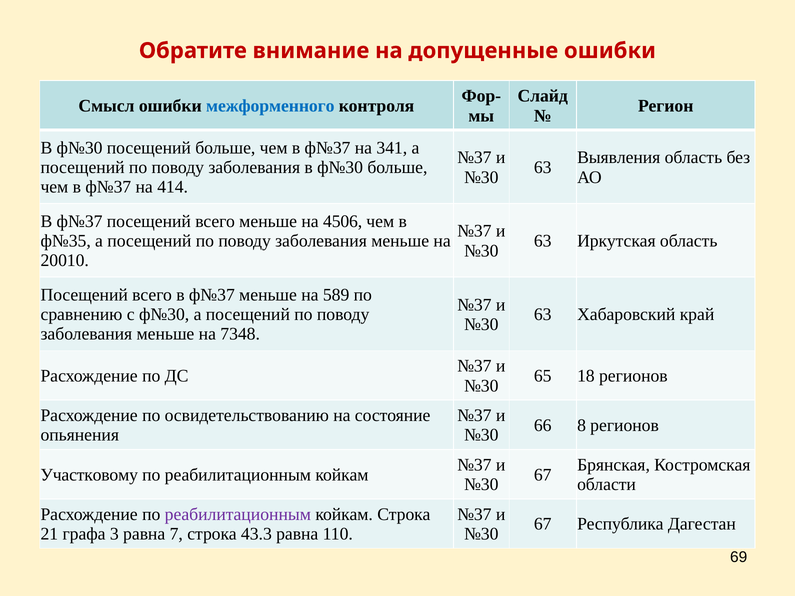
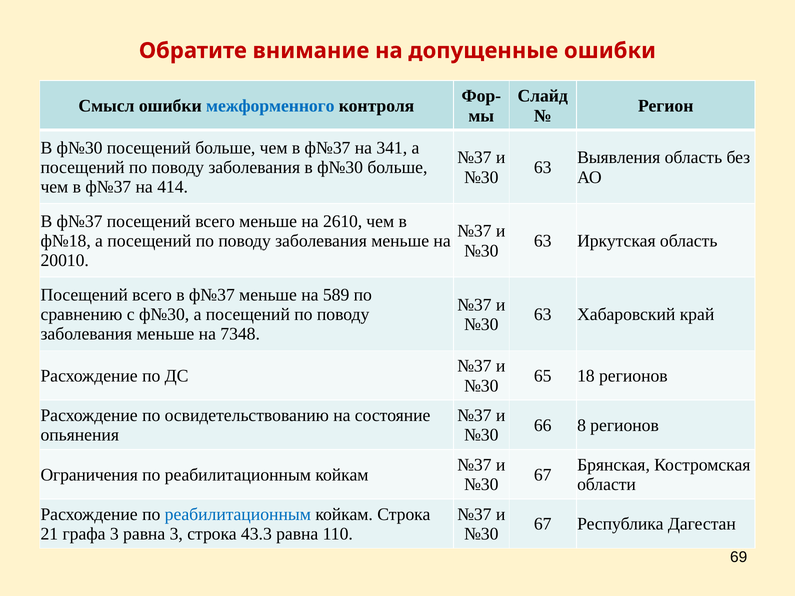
4506: 4506 -> 2610 (343, 221)
ф№35: ф№35 -> ф№18 (66, 241)
Участковому: Участковому -> Ограничения (89, 475)
реабилитационным colour: purple -> blue (238, 514)
равна 7: 7 -> 3 (176, 534)
